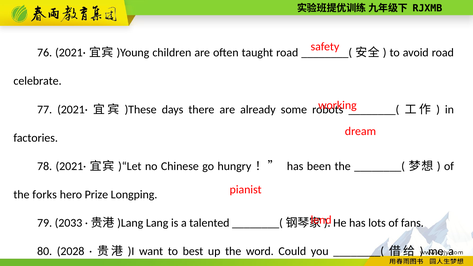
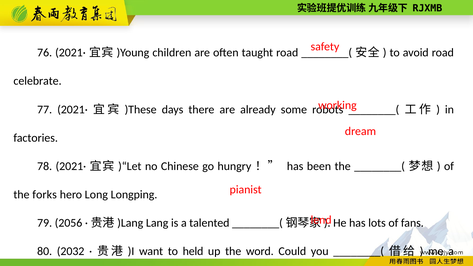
Prize: Prize -> Long (96, 195)
2033: 2033 -> 2056 (69, 223)
2028: 2028 -> 2032 (71, 251)
best: best -> held (193, 251)
